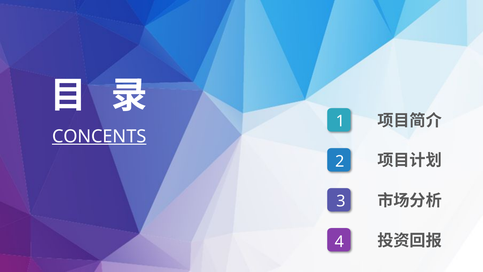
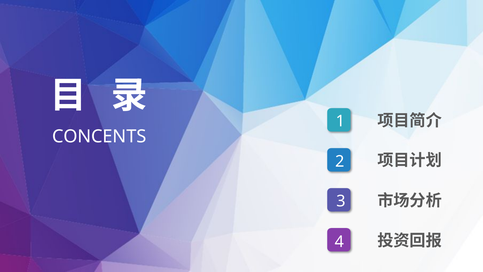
CONCENTS underline: present -> none (99, 136)
